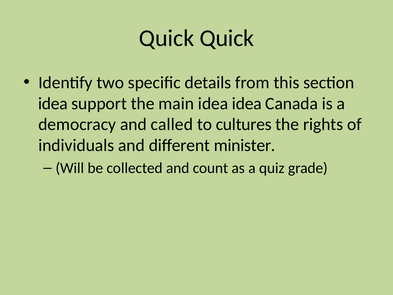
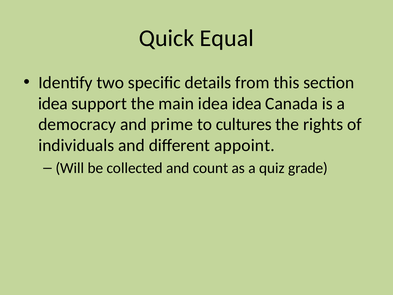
Quick Quick: Quick -> Equal (227, 38)
called: called -> prime (172, 124)
minister: minister -> appoint (244, 145)
